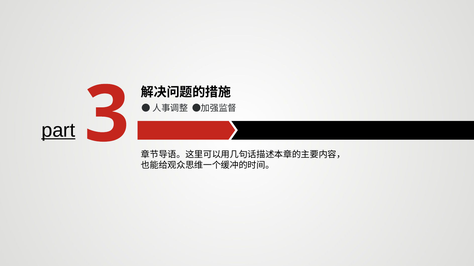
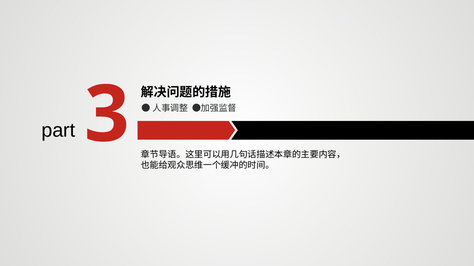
part underline: present -> none (58, 131)
